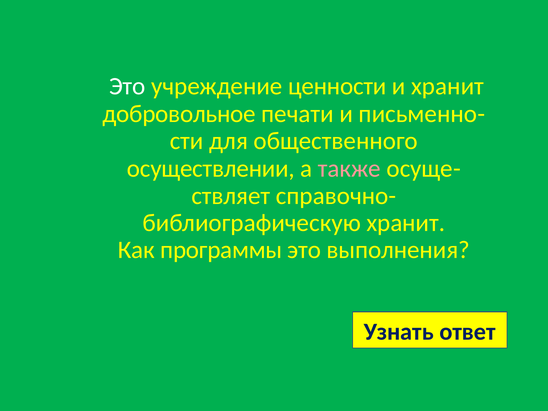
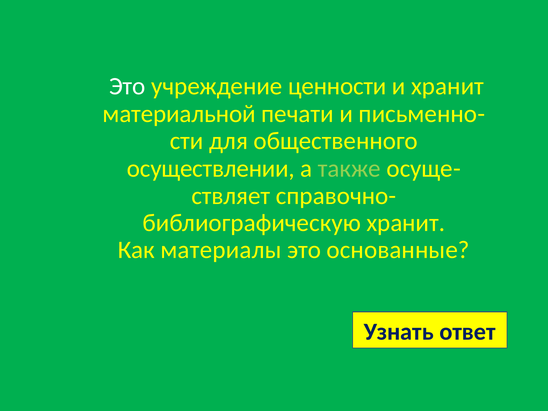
добровольное: добровольное -> материальной (179, 114)
также colour: pink -> light green (349, 169)
программы: программы -> материалы (221, 250)
выполнения: выполнения -> основанные (398, 250)
